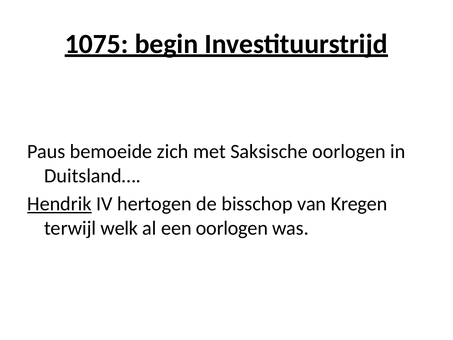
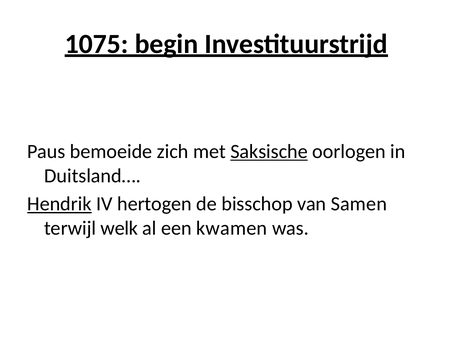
Saksische underline: none -> present (269, 151)
Kregen: Kregen -> Samen (359, 204)
een oorlogen: oorlogen -> kwamen (232, 228)
